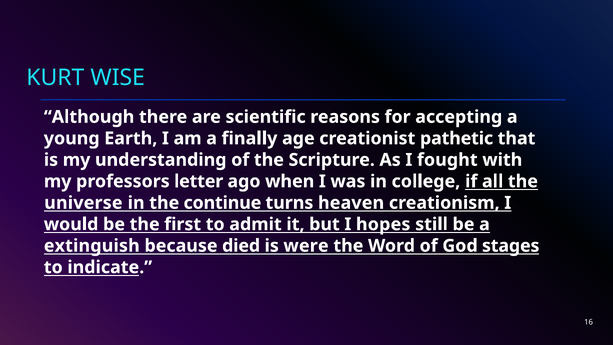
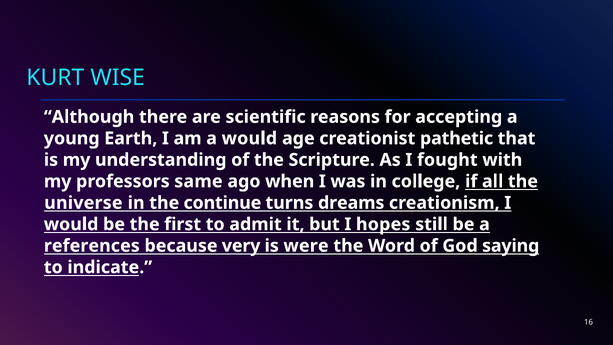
a finally: finally -> would (249, 138)
letter: letter -> same (198, 181)
heaven: heaven -> dreams (351, 203)
extinguish: extinguish -> references (92, 246)
died: died -> very (241, 246)
stages: stages -> saying (511, 246)
